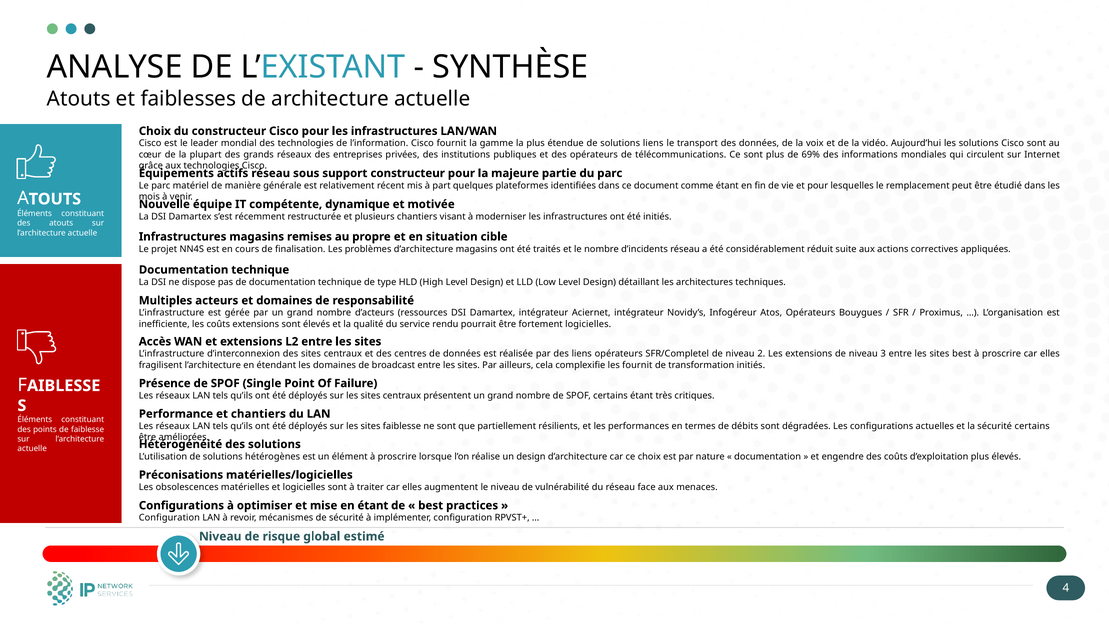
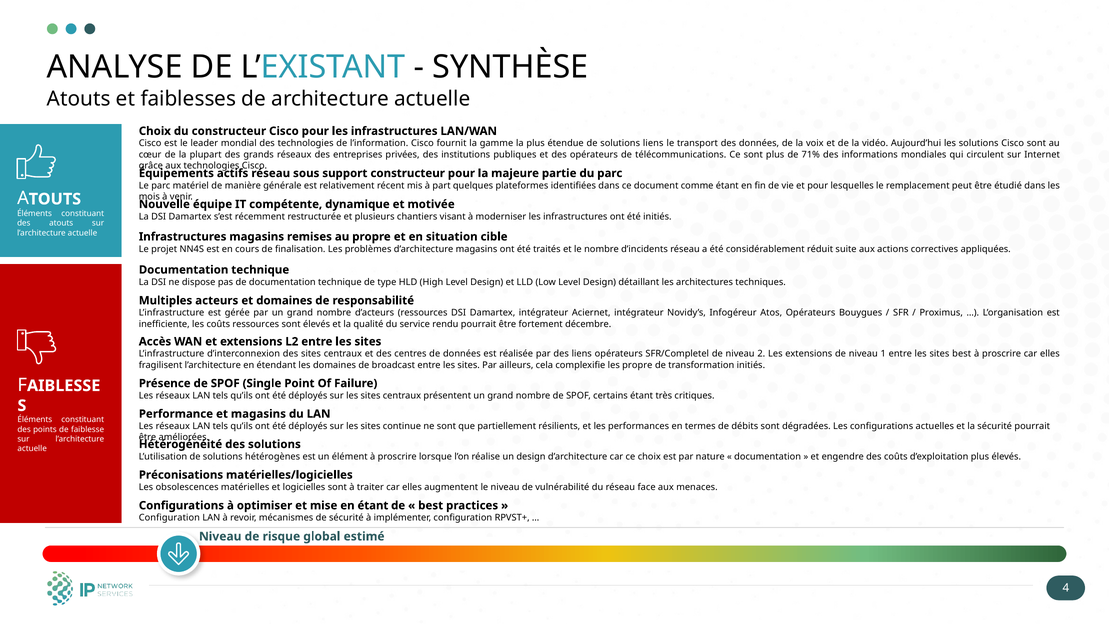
69%: 69% -> 71% (811, 154)
coûts extensions: extensions -> ressources (256, 324)
fortement logicielles: logicielles -> décembre (588, 324)
3: 3 -> 1 (883, 354)
les fournit: fournit -> propre (637, 365)
et chantiers: chantiers -> magasins (258, 414)
sites faiblesse: faiblesse -> continue (402, 426)
sécurité certains: certains -> pourrait (1032, 426)
